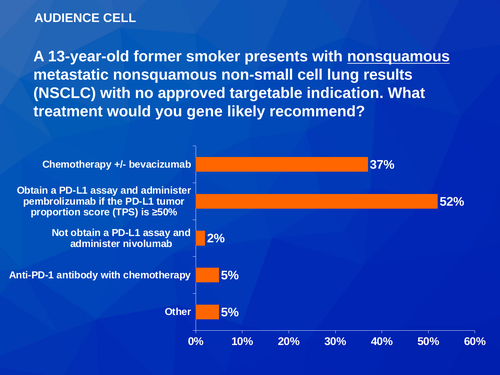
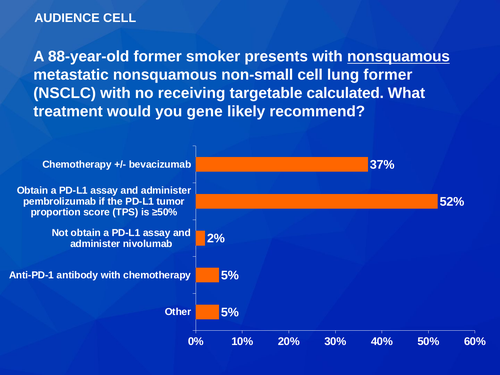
13-year-old: 13-year-old -> 88-year-old (89, 57)
lung results: results -> former (388, 75)
approved: approved -> receiving (192, 93)
indication: indication -> calculated (345, 93)
